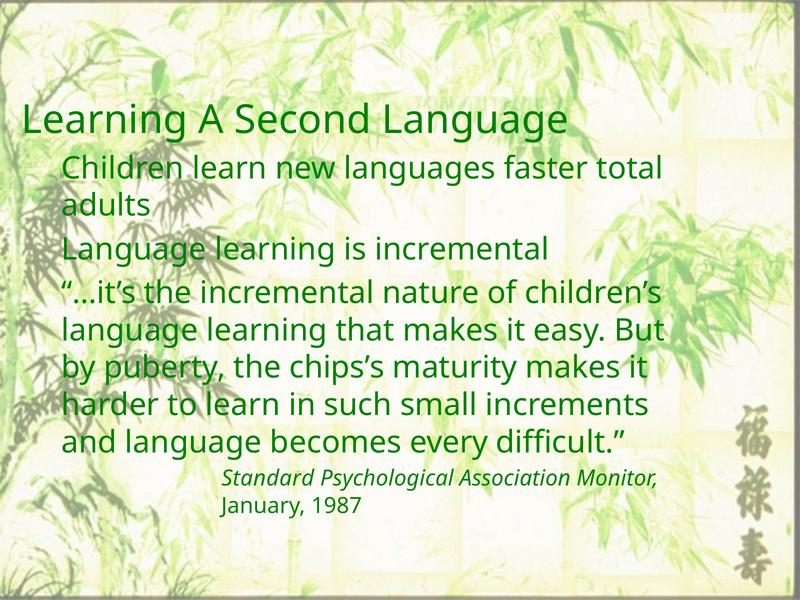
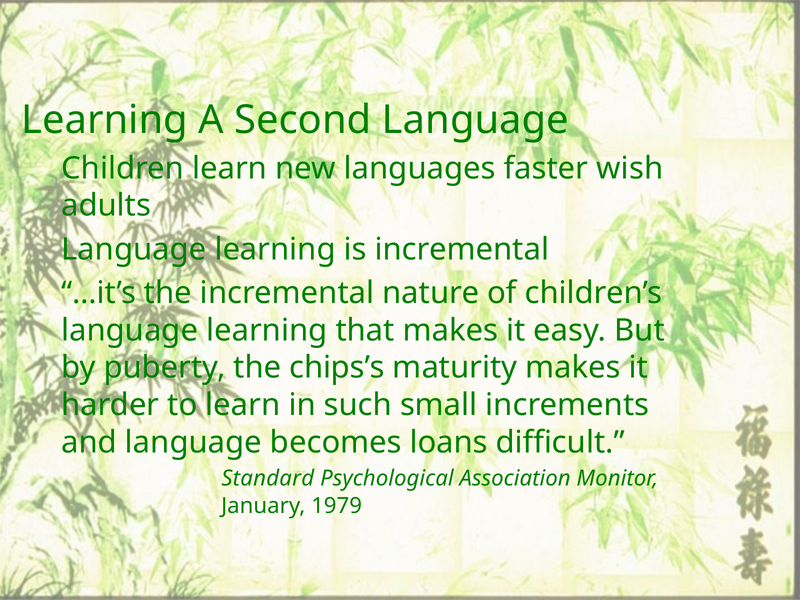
total: total -> wish (630, 168)
every: every -> loans (449, 442)
1987: 1987 -> 1979 (337, 506)
